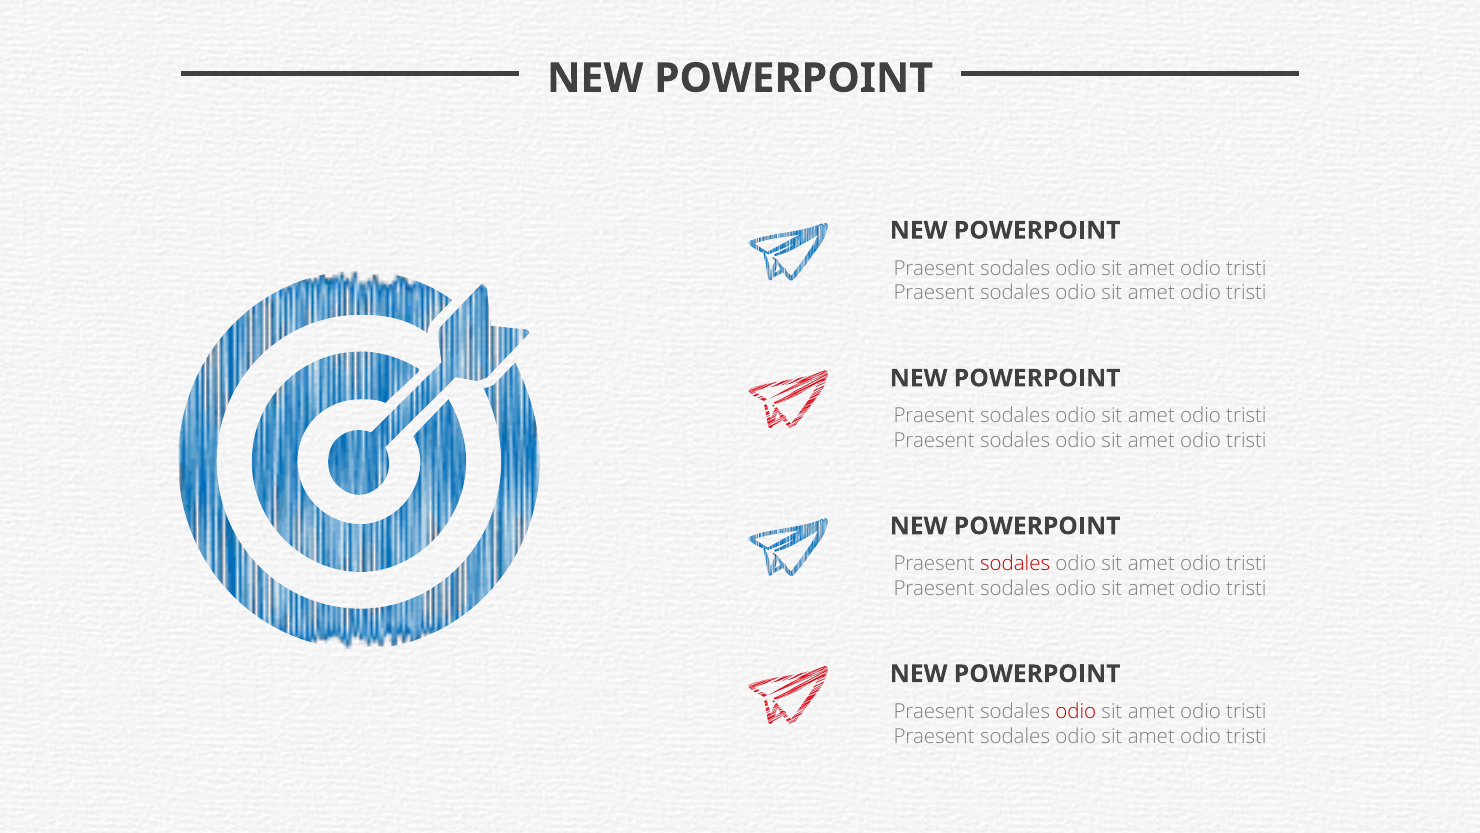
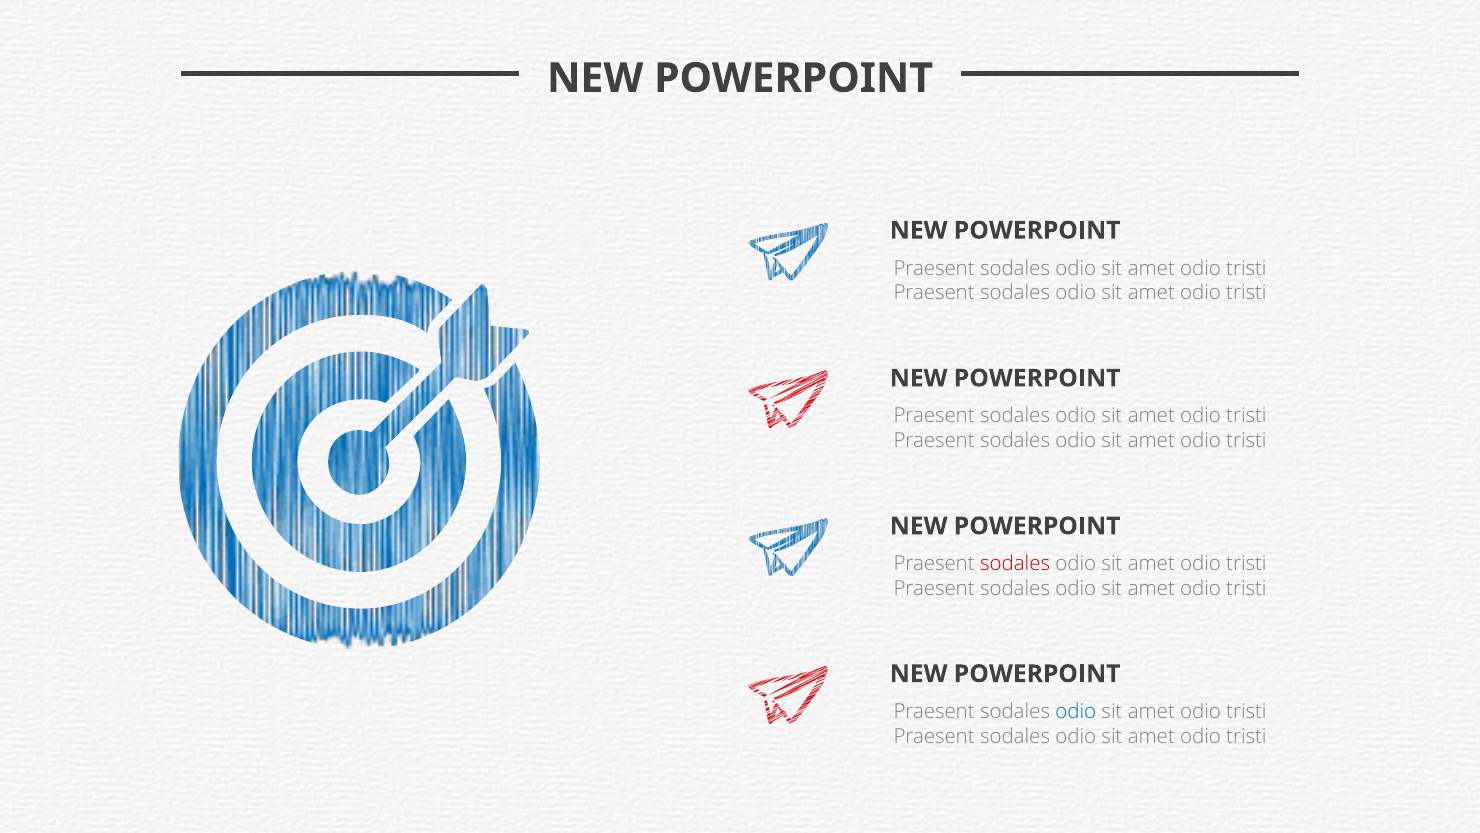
odio colour: red -> blue (1076, 711)
